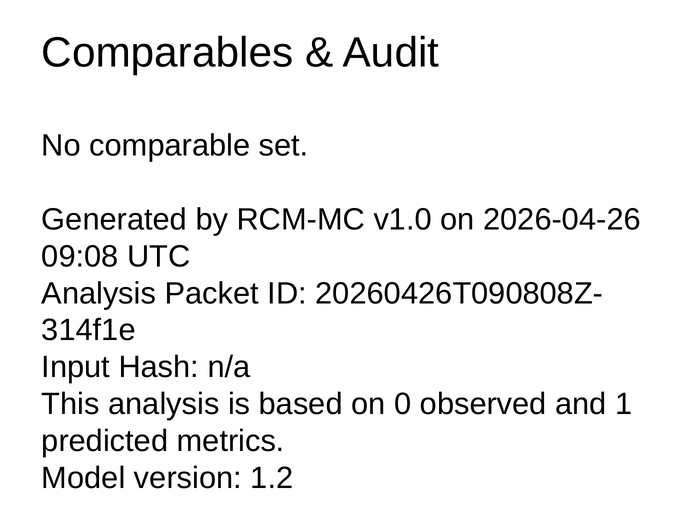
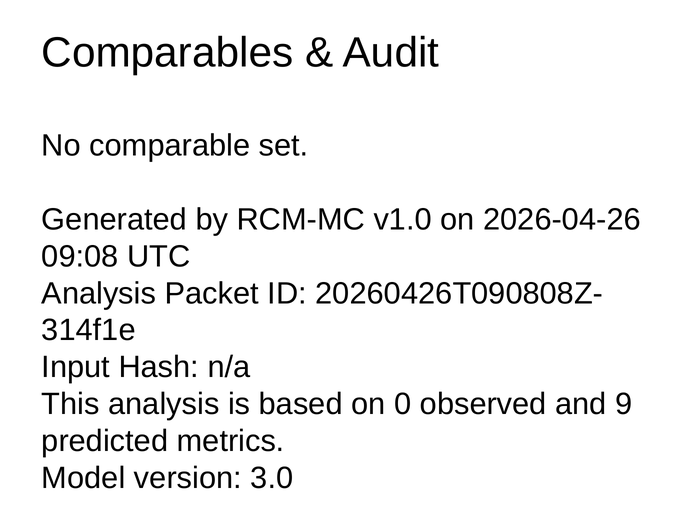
1: 1 -> 9 (624, 404)
1.2: 1.2 -> 3.0 (272, 478)
